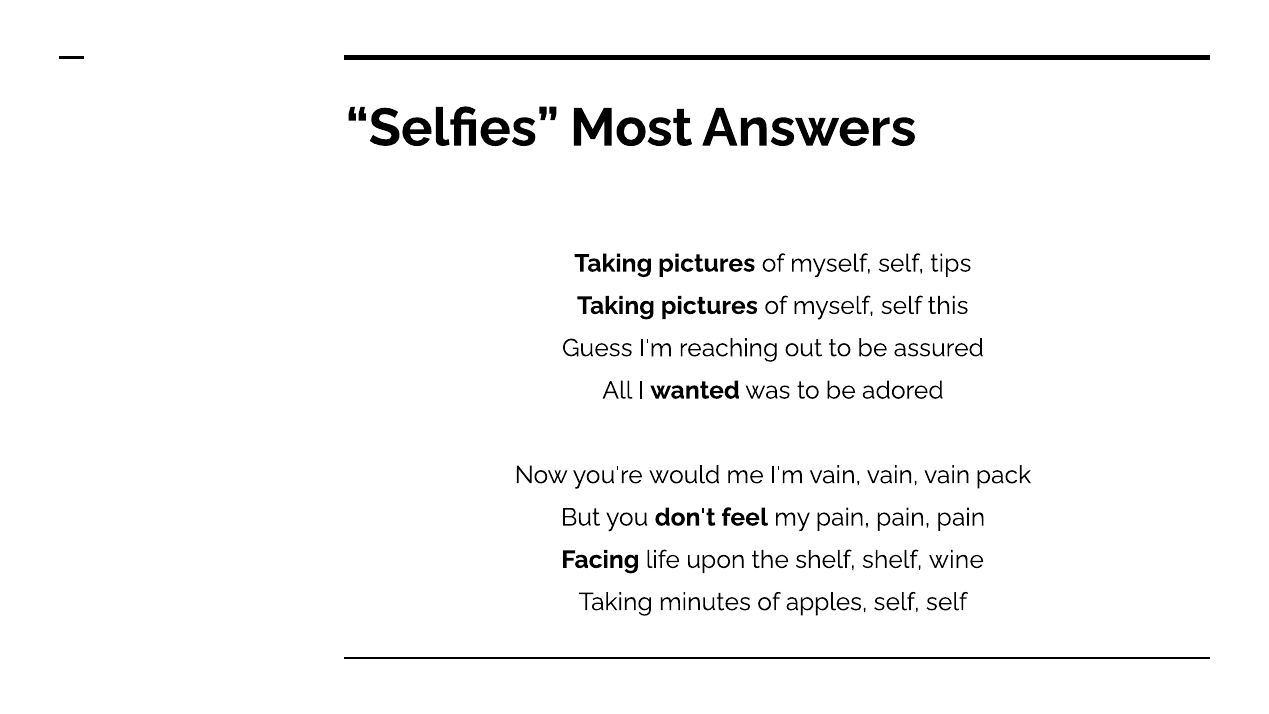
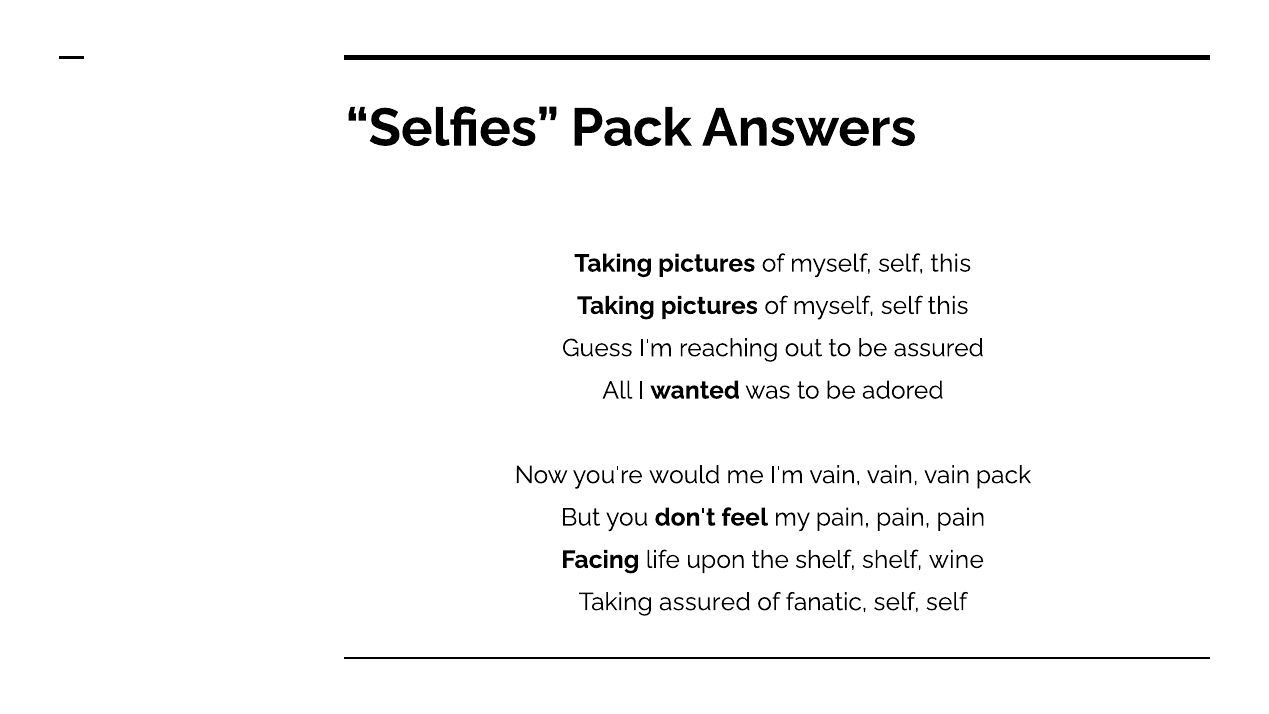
Selfies Most: Most -> Pack (631, 128)
tips: tips -> this (951, 263)
Taking minutes: minutes -> assured (705, 602)
apples: apples -> fanatic (827, 602)
